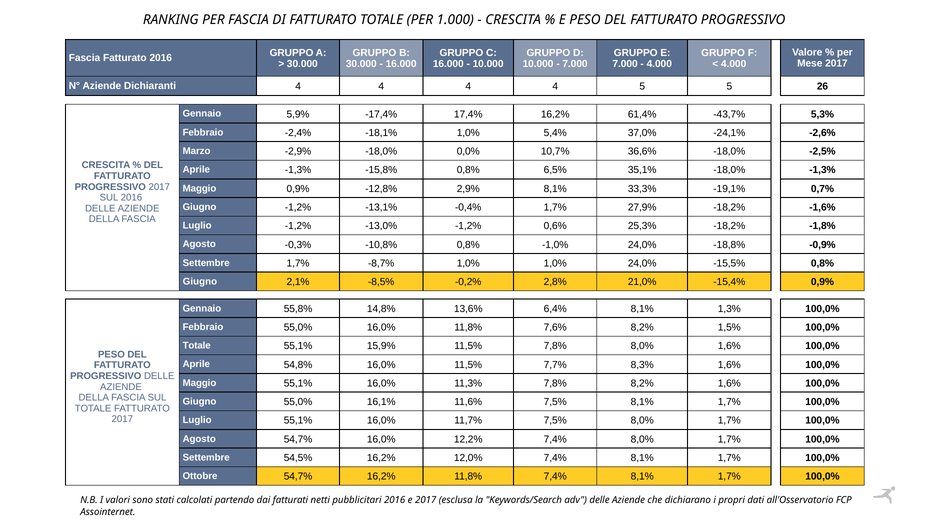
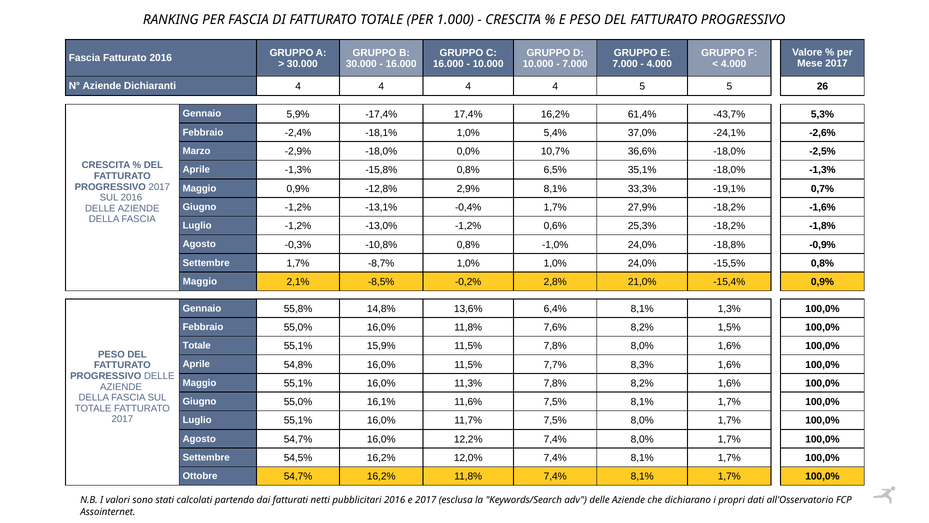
Giugno: Giugno -> Maggio (200, 281)
